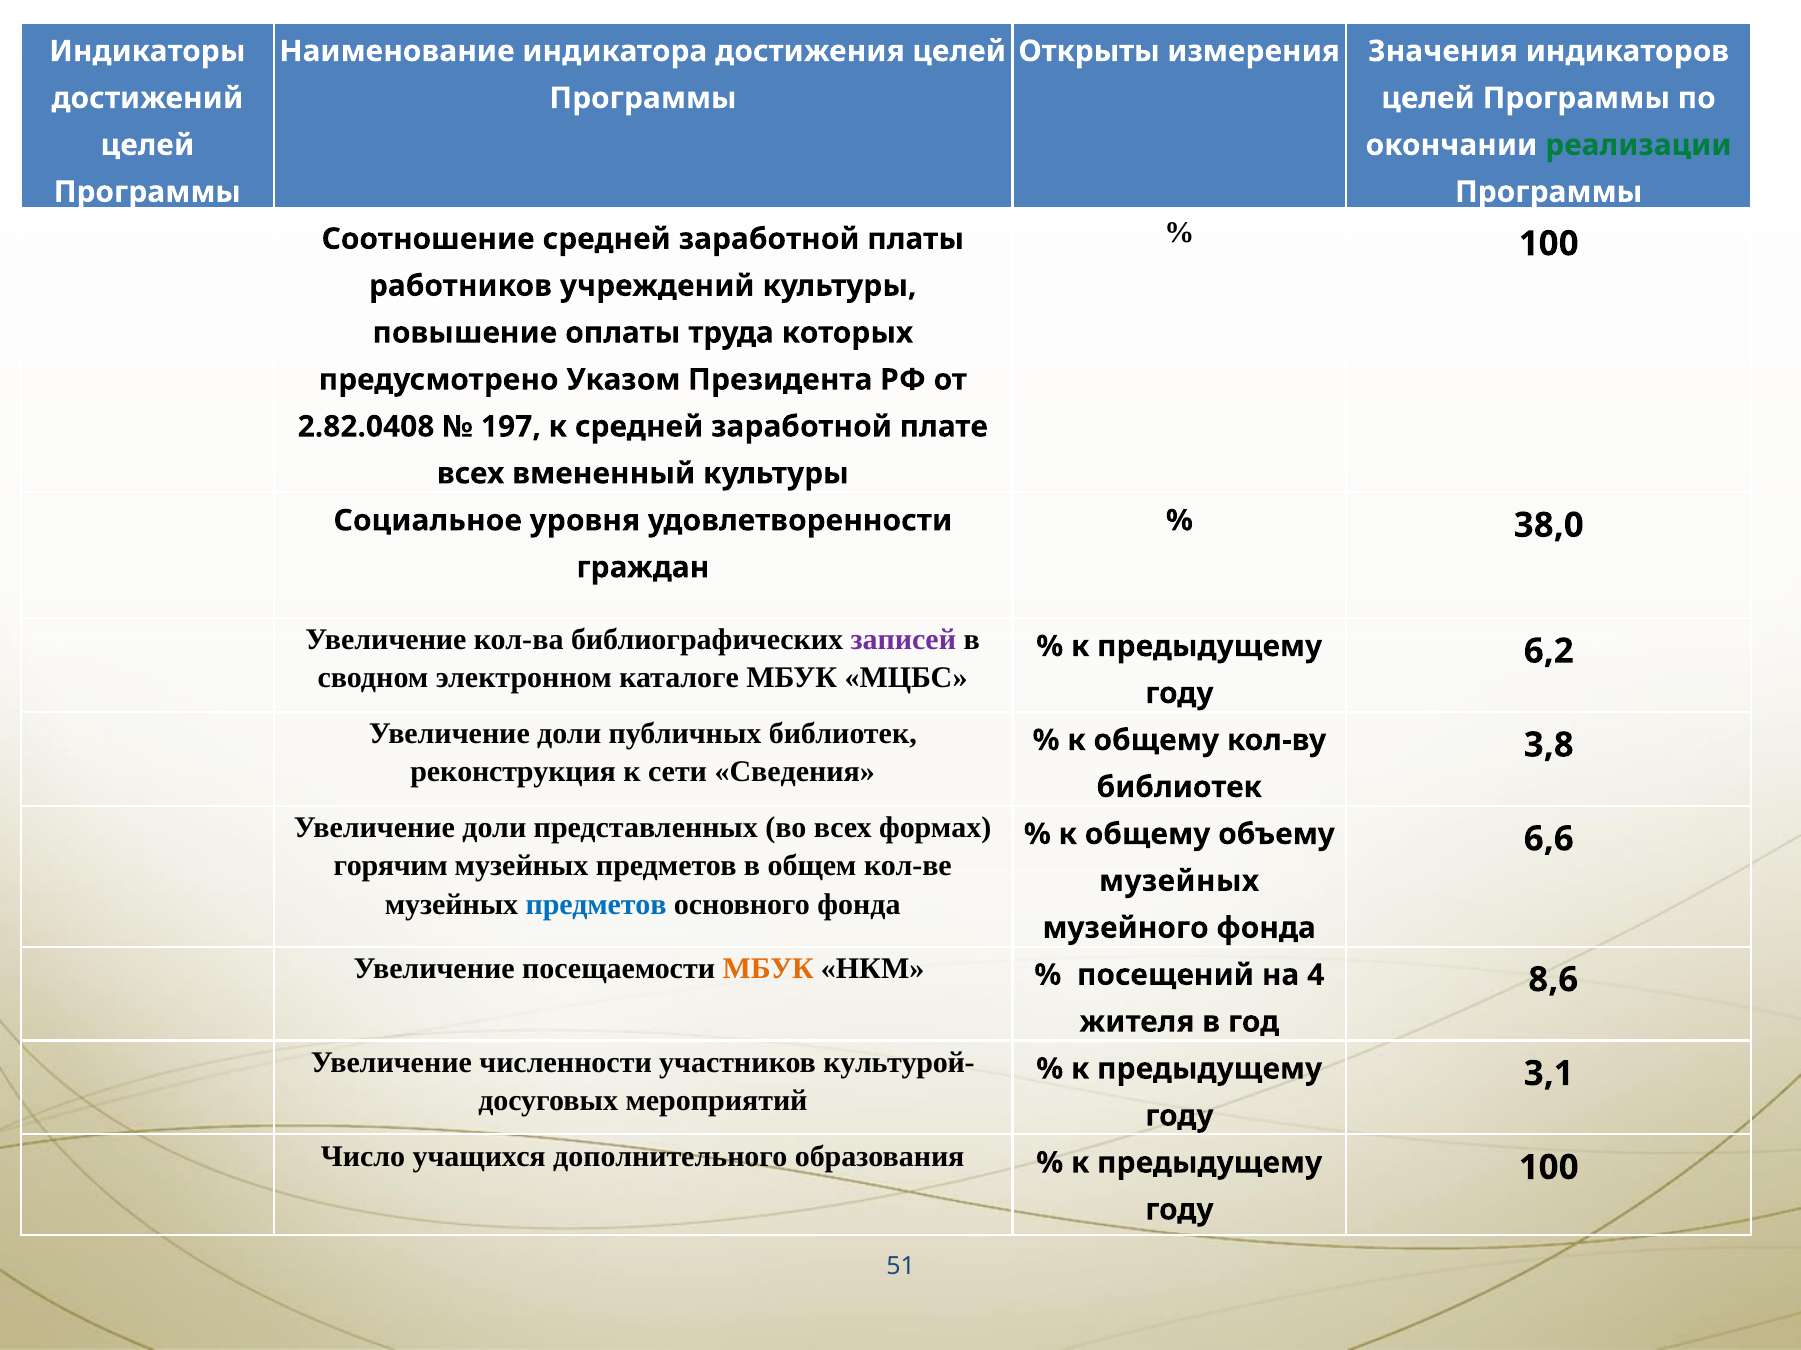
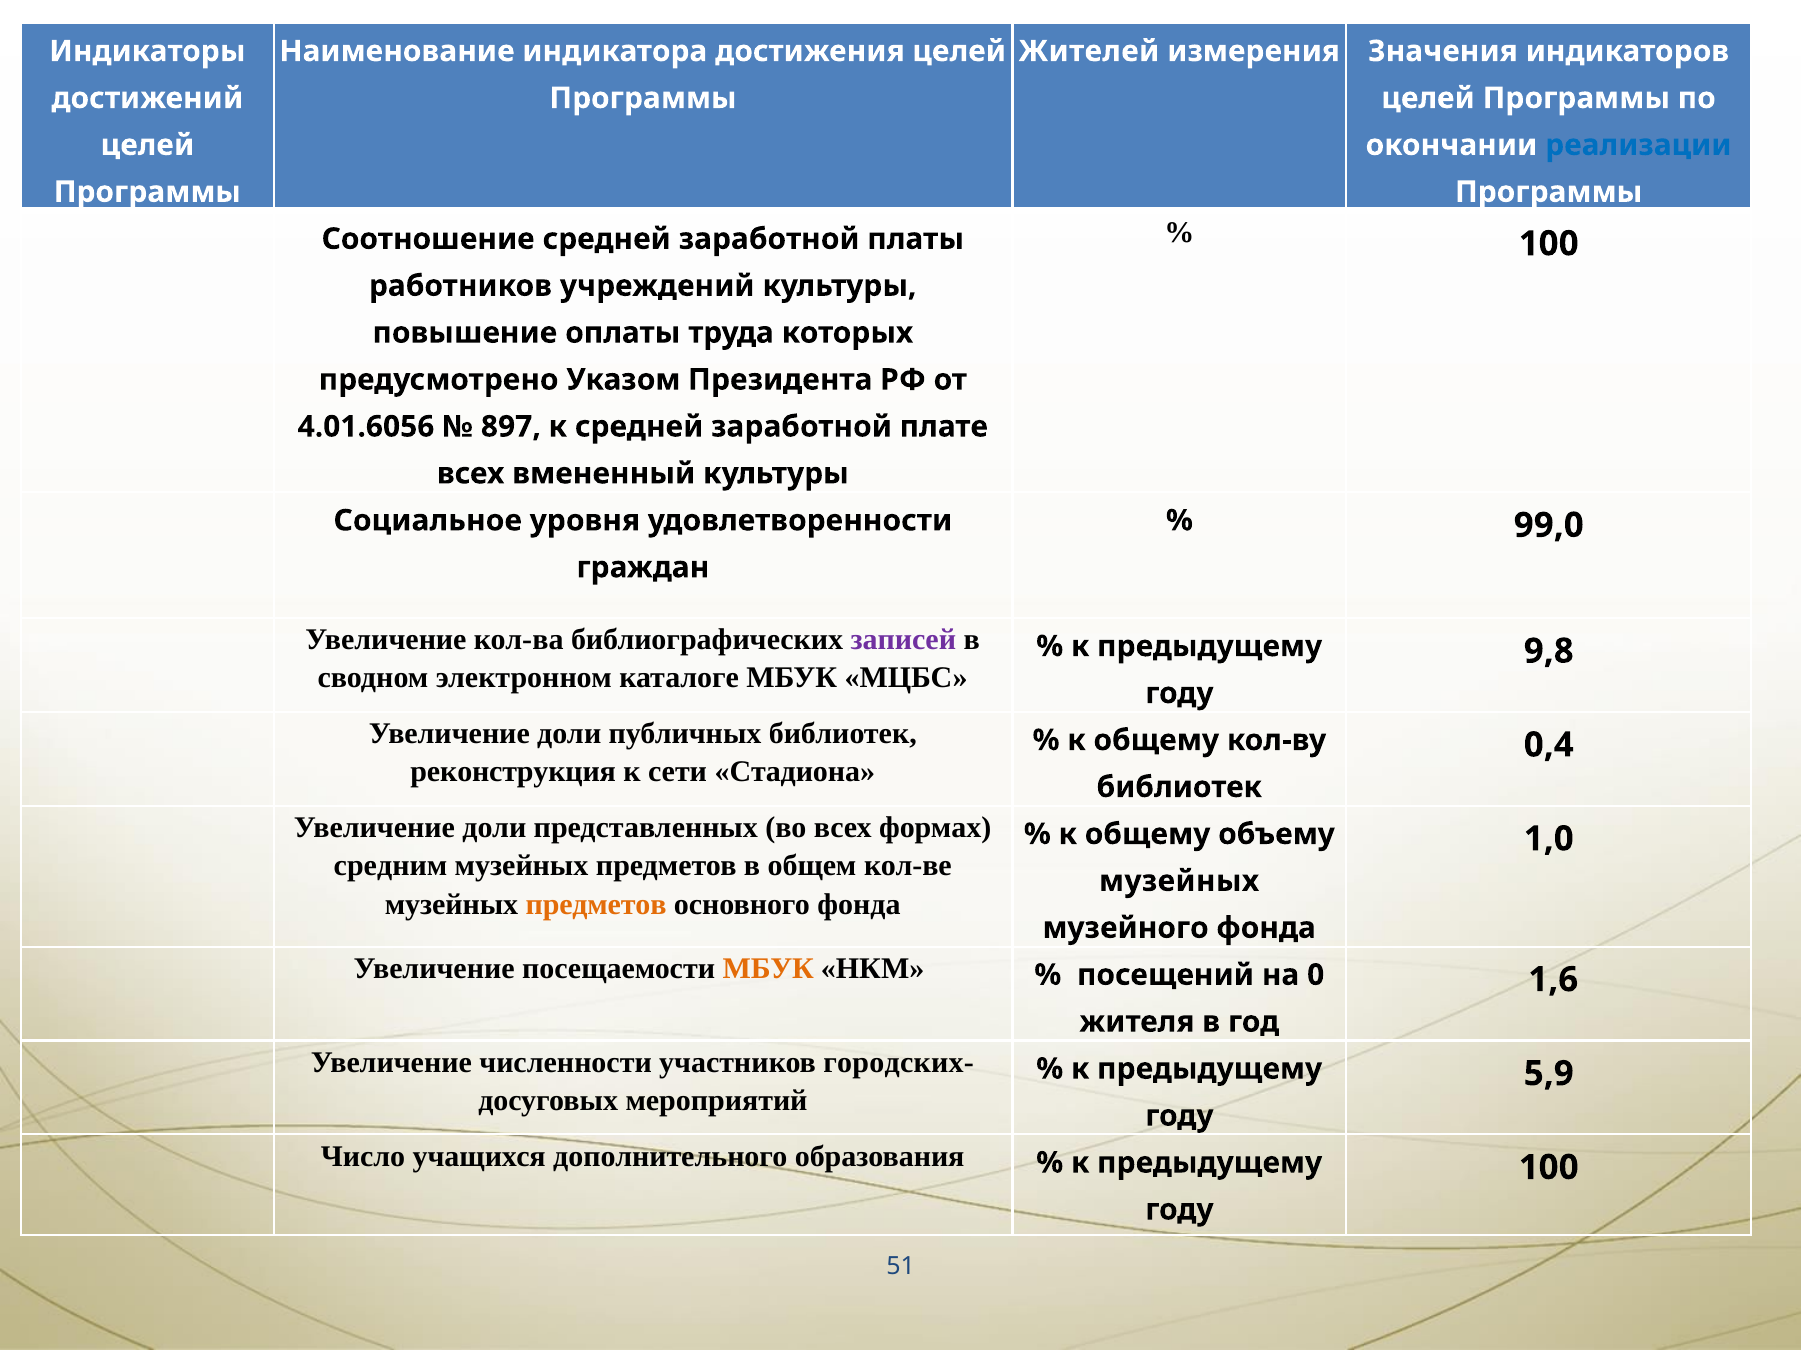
Открыты: Открыты -> Жителей (1089, 51)
реализации colour: green -> blue (1638, 145)
2.82.0408: 2.82.0408 -> 4.01.6056 (366, 427)
197: 197 -> 897 (511, 427)
38,0: 38,0 -> 99,0 (1549, 526)
6,2: 6,2 -> 9,8 (1549, 651)
3,8: 3,8 -> 0,4 (1549, 745)
Сведения: Сведения -> Стадиона (795, 772)
6,6: 6,6 -> 1,0 (1549, 839)
горячим: горячим -> средним (391, 866)
предметов colour: blue -> orange (596, 905)
4: 4 -> 0 (1316, 975)
8,6: 8,6 -> 1,6 (1553, 980)
культурой-: культурой- -> городских- (899, 1063)
3,1: 3,1 -> 5,9 (1549, 1074)
